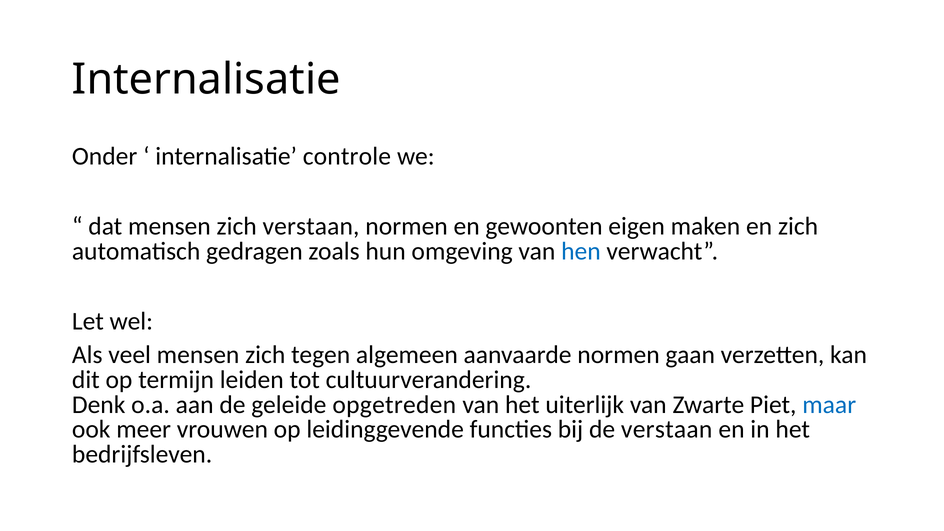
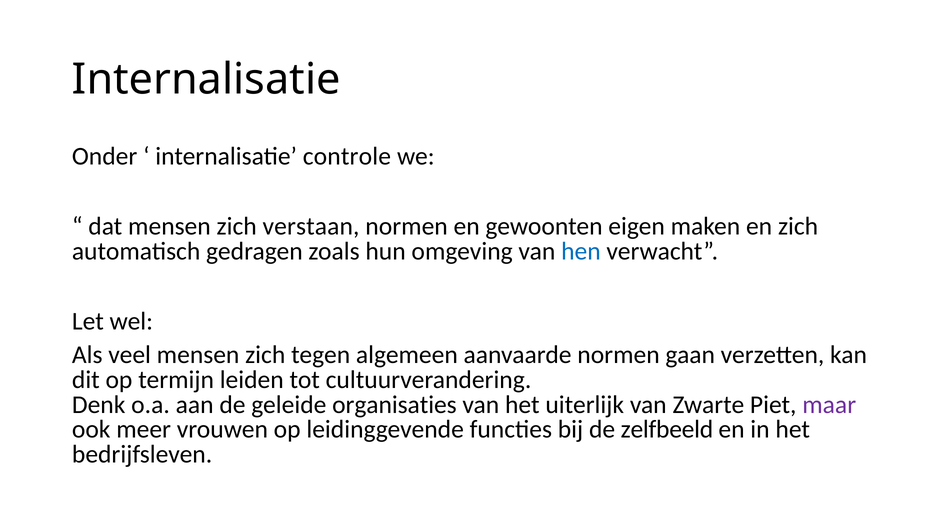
opgetreden: opgetreden -> organisaties (394, 405)
maar colour: blue -> purple (829, 405)
de verstaan: verstaan -> zelfbeeld (667, 430)
